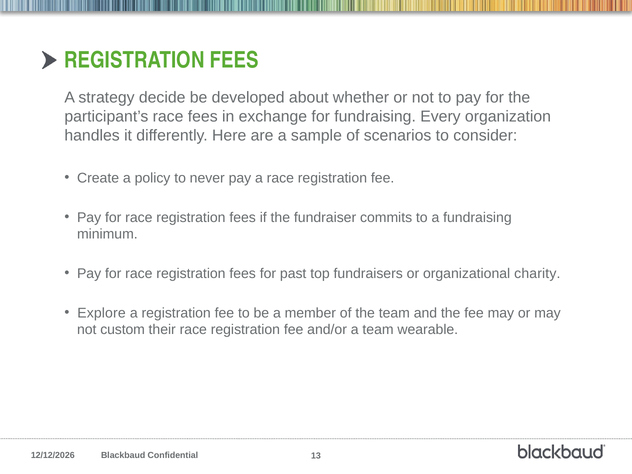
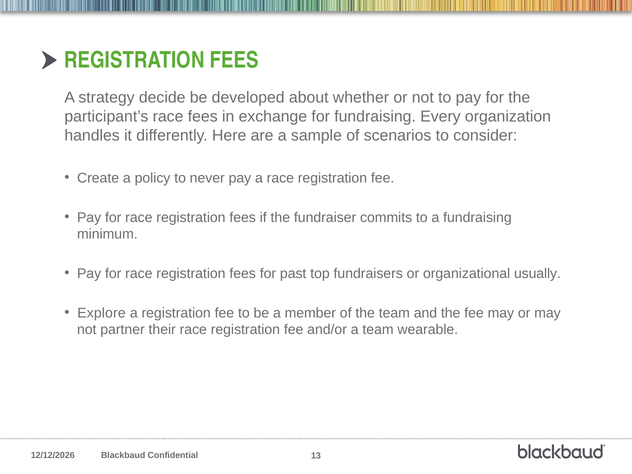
charity: charity -> usually (537, 274)
custom: custom -> partner (123, 330)
